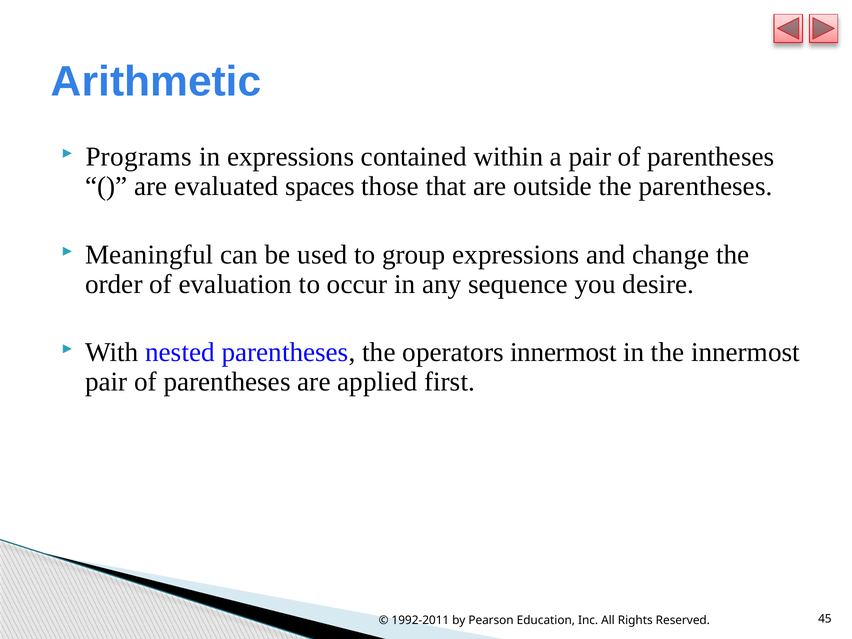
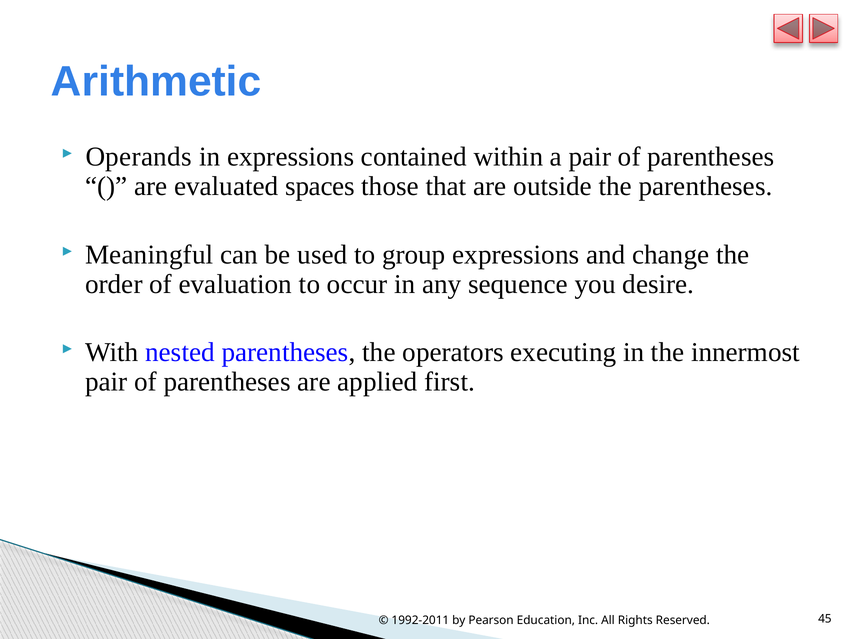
Programs: Programs -> Operands (139, 157)
operators innermost: innermost -> executing (563, 352)
